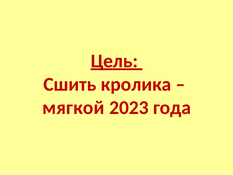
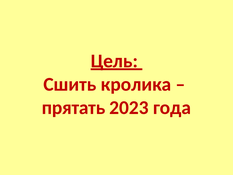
мягкой: мягкой -> прятать (73, 107)
